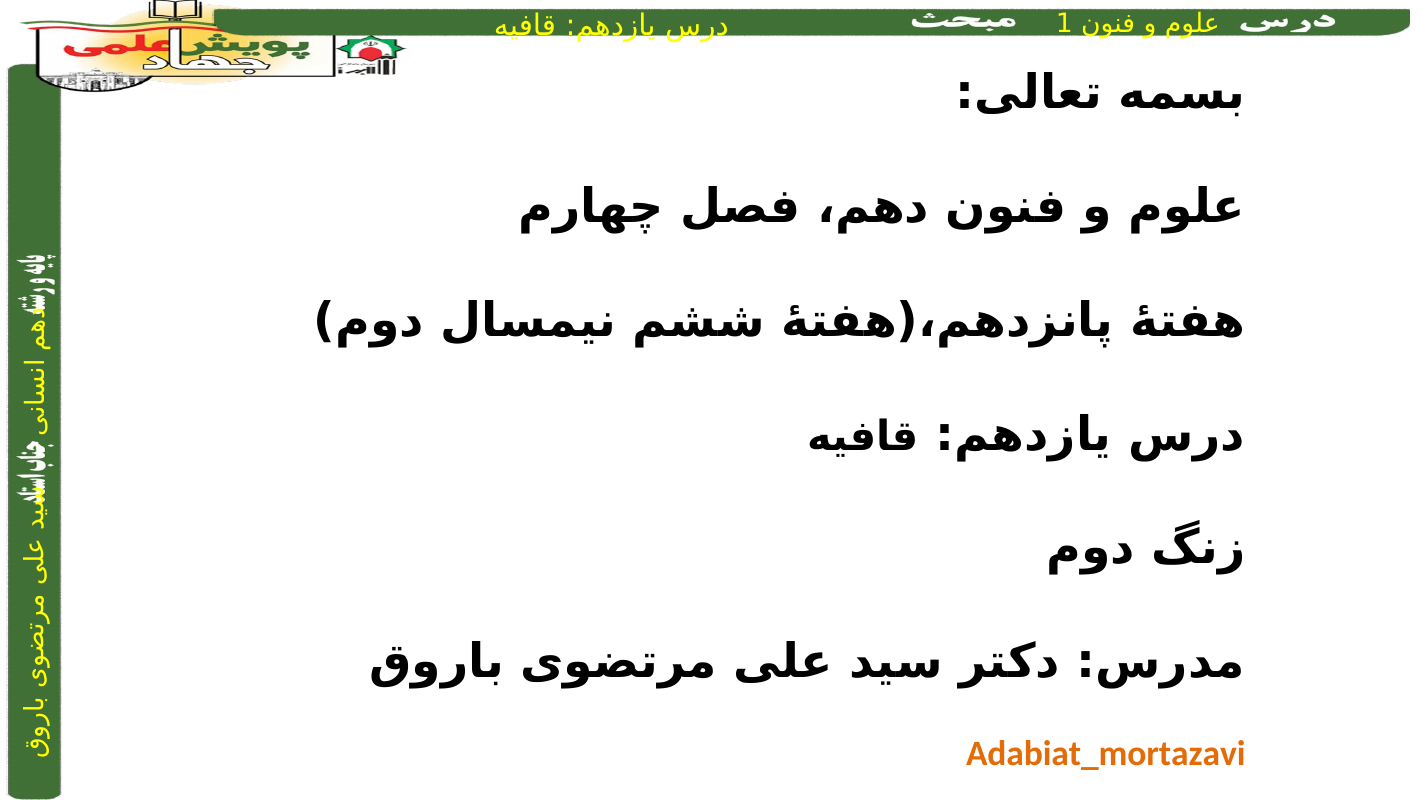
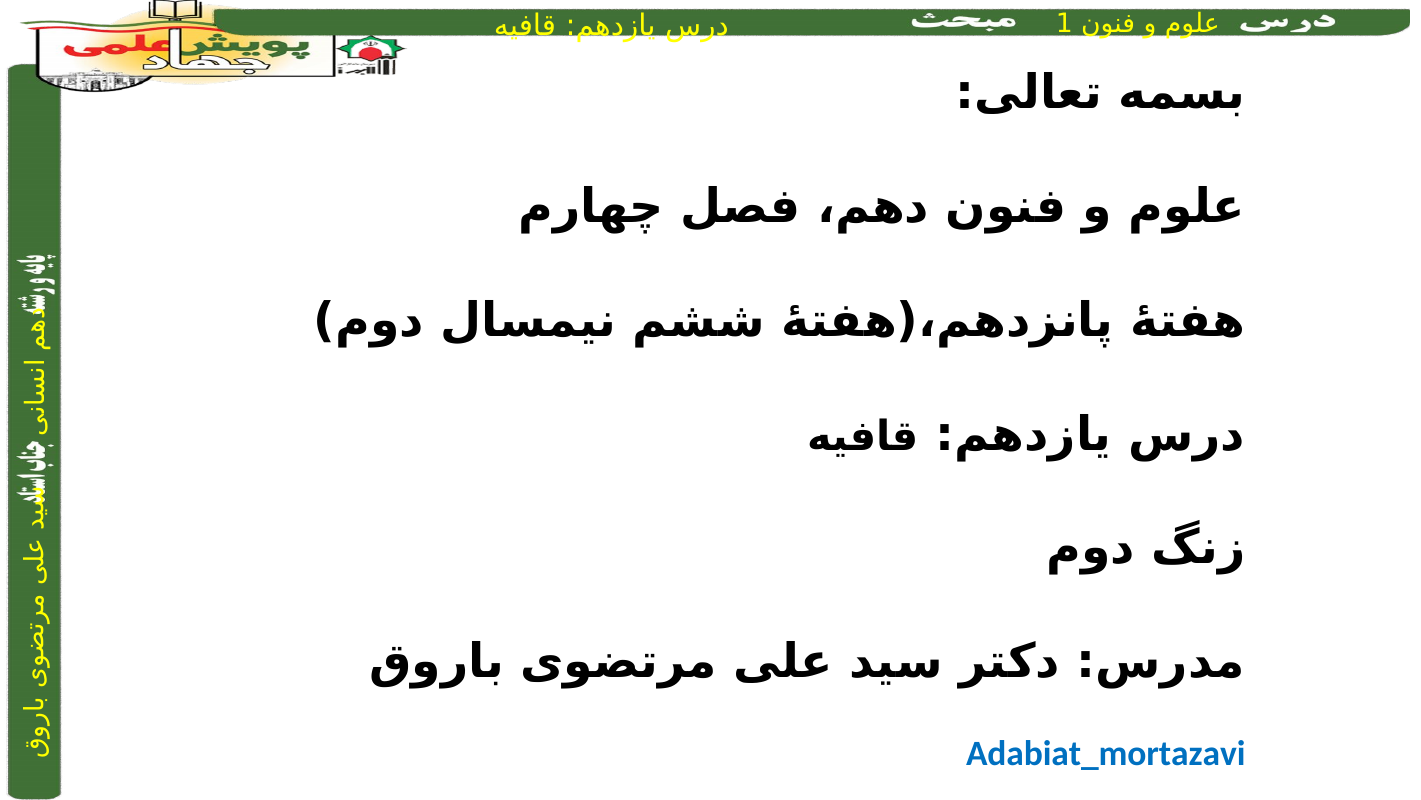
Adabiat_mortazavi colour: orange -> blue (1106, 753)
